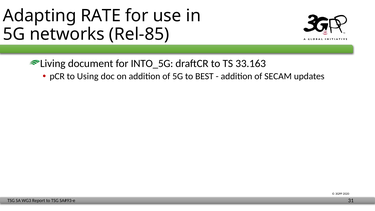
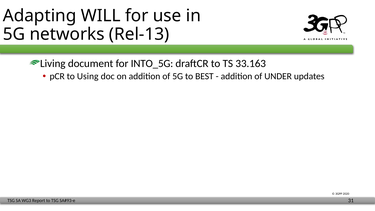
RATE: RATE -> WILL (101, 16)
Rel-85: Rel-85 -> Rel-13 (139, 34)
SECAM: SECAM -> UNDER (278, 76)
